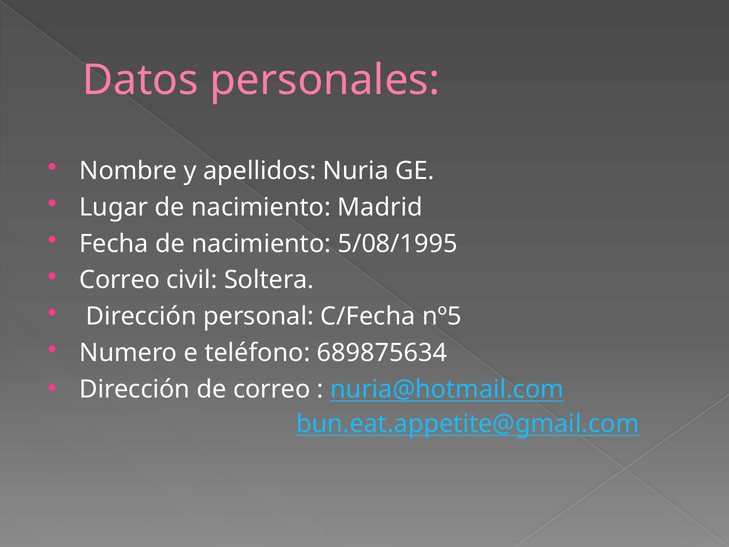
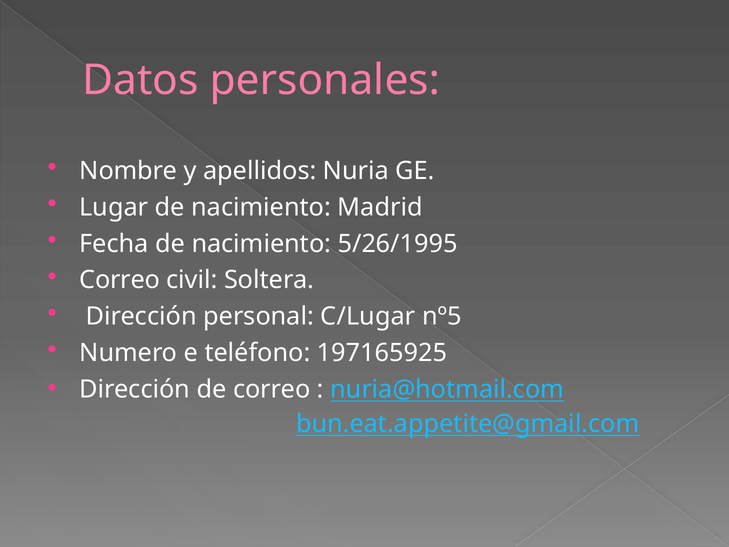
5/08/1995: 5/08/1995 -> 5/26/1995 (398, 244)
C/Fecha: C/Fecha -> C/Lugar (368, 316)
689875634: 689875634 -> 197165925 (382, 353)
